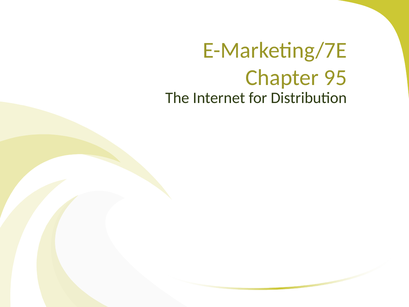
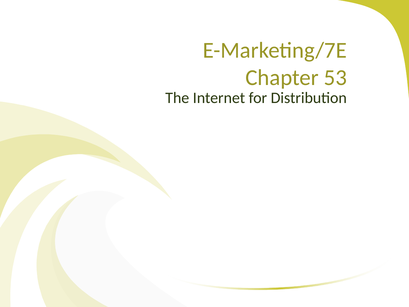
95: 95 -> 53 (335, 78)
